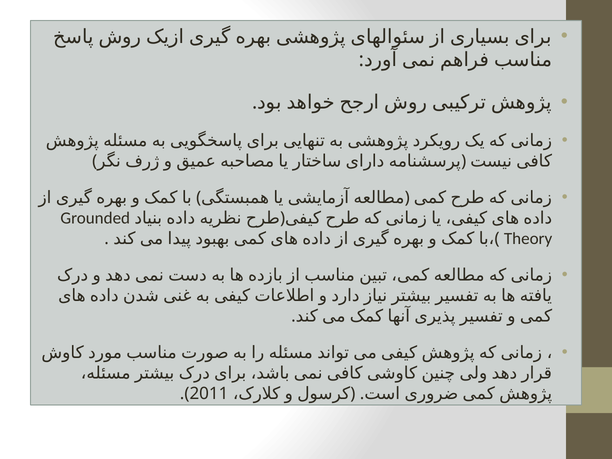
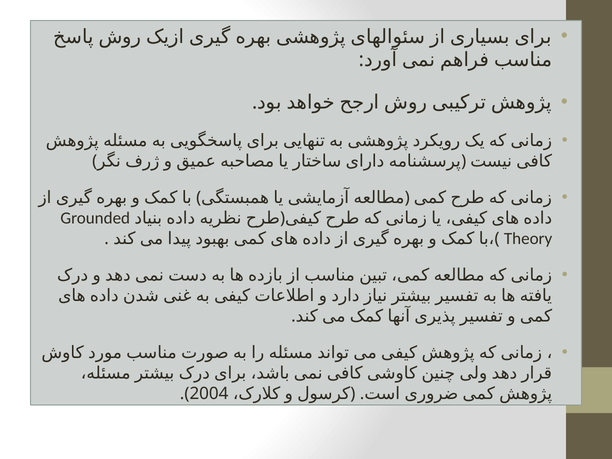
2011: 2011 -> 2004 (209, 394)
